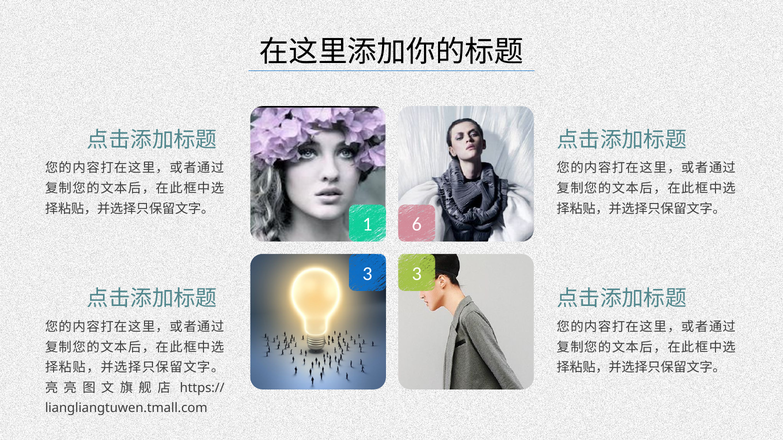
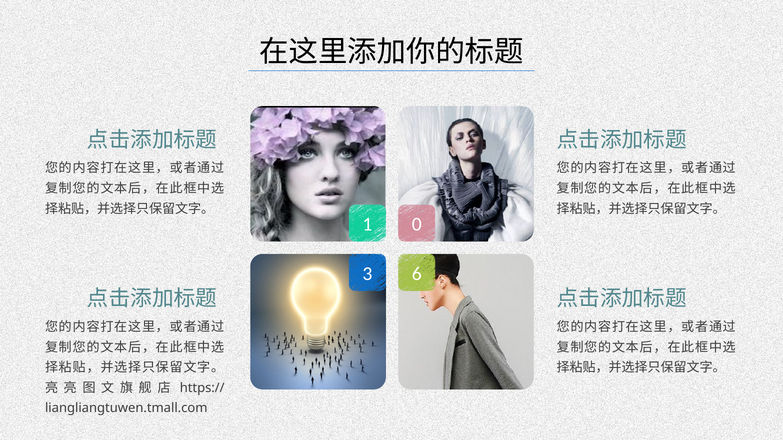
6: 6 -> 0 (417, 225)
3 3: 3 -> 6 (417, 274)
